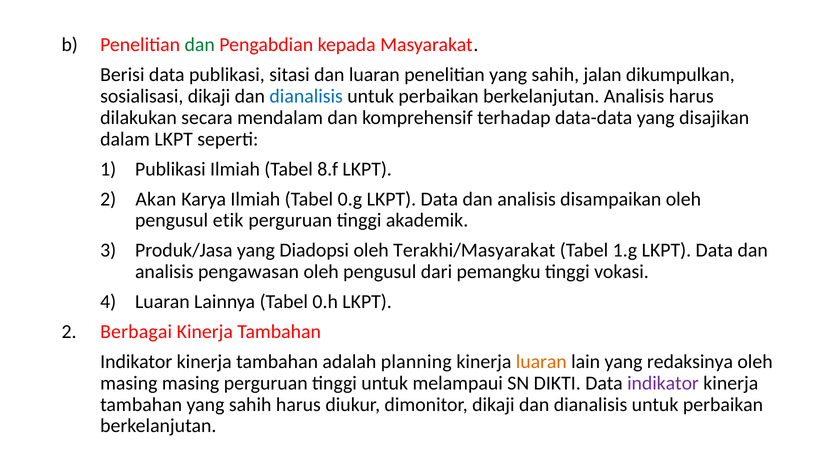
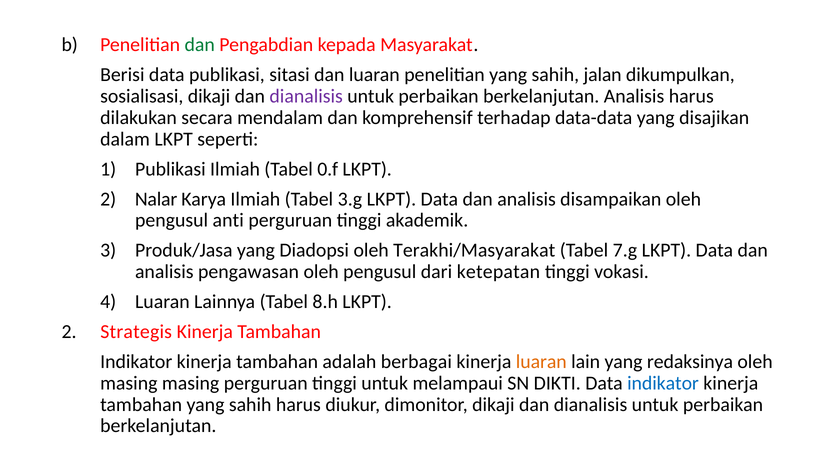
dianalisis colour: blue -> purple (306, 96)
8.f: 8.f -> 0.f (328, 169)
Akan: Akan -> Nalar (156, 199)
0.g: 0.g -> 3.g (350, 199)
etik: etik -> anti (228, 220)
1.g: 1.g -> 7.g (625, 250)
pemangku: pemangku -> ketepatan (498, 272)
0.h: 0.h -> 8.h (325, 302)
Berbagai: Berbagai -> Strategis (136, 332)
planning: planning -> berbagai (416, 362)
indikator colour: purple -> blue (663, 383)
